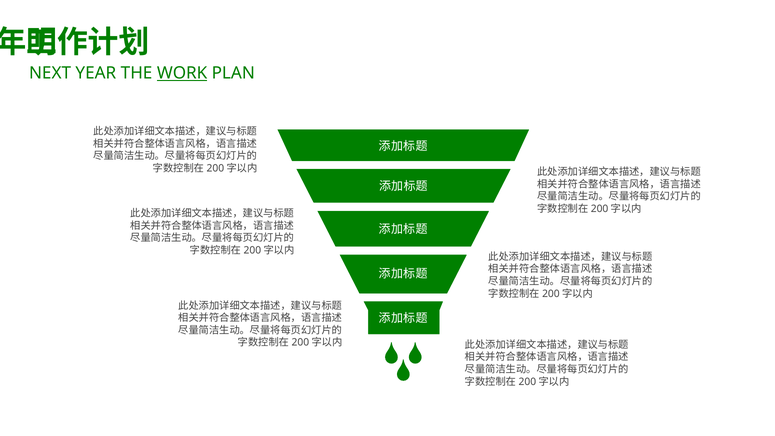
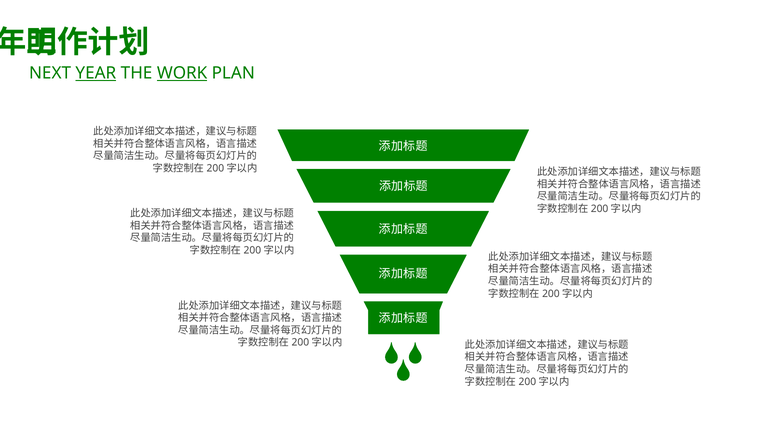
YEAR underline: none -> present (96, 73)
